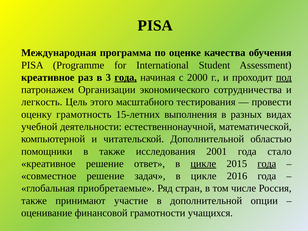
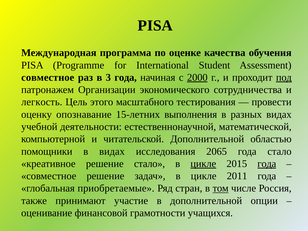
креативное: креативное -> совместное (48, 77)
года underline: present -> none (126, 77)
2000 underline: none -> present (197, 77)
грамотность: грамотность -> опознавание (84, 114)
в также: также -> видах (112, 151)
2001: 2001 -> 2065 (217, 151)
решение ответ: ответ -> стало (150, 164)
2016: 2016 -> 2011 (237, 176)
том underline: none -> present (221, 188)
